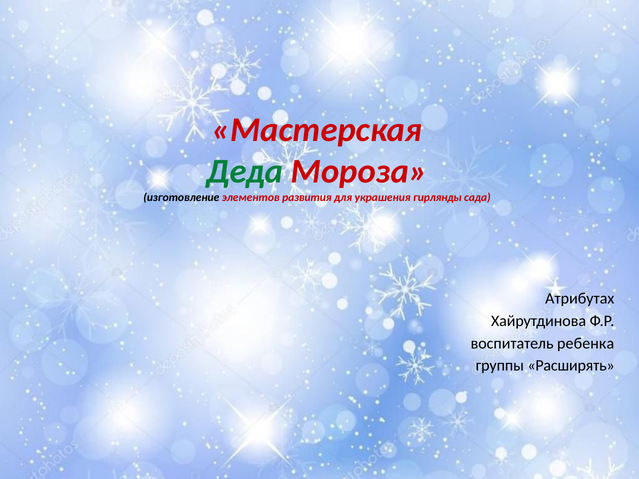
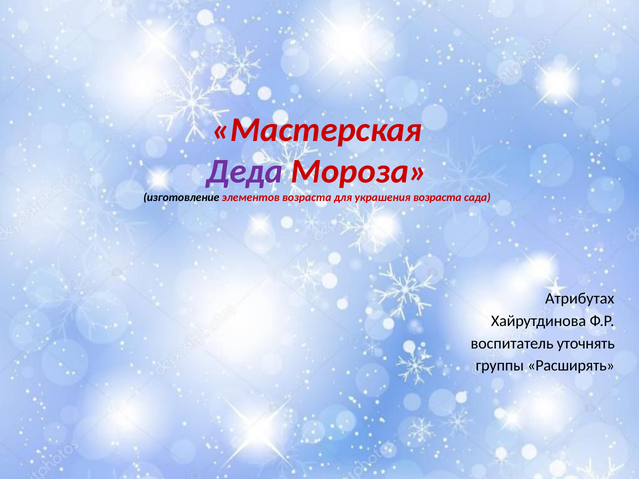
Деда colour: green -> purple (245, 172)
элементов развития: развития -> возраста (307, 198)
украшения гирлянды: гирлянды -> возраста (437, 198)
ребенка: ребенка -> уточнять (586, 344)
